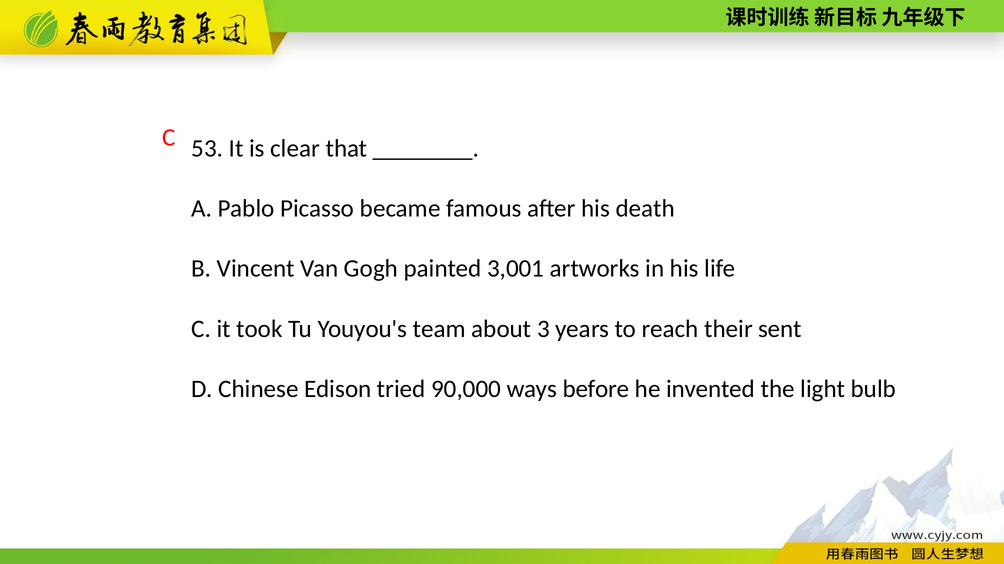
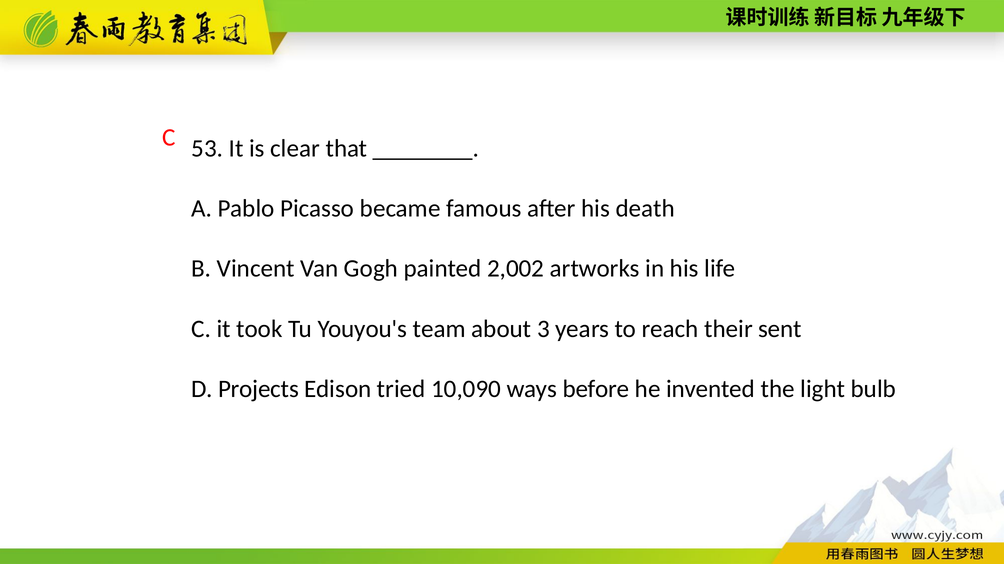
3,001: 3,001 -> 2,002 (516, 269)
Chinese: Chinese -> Projects (259, 389)
90,000: 90,000 -> 10,090 (466, 389)
